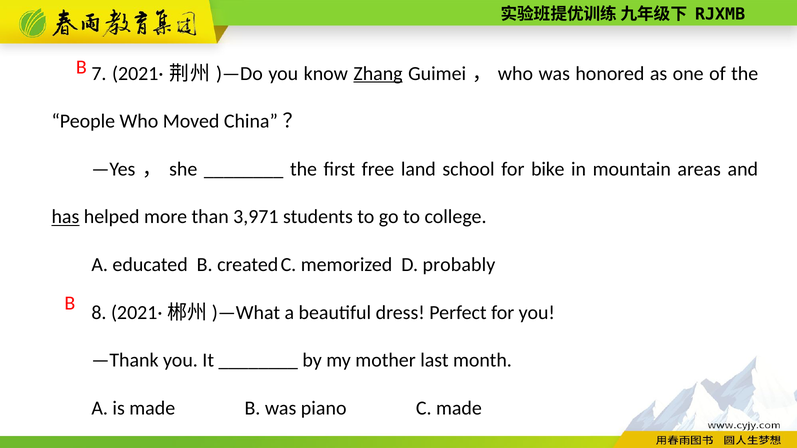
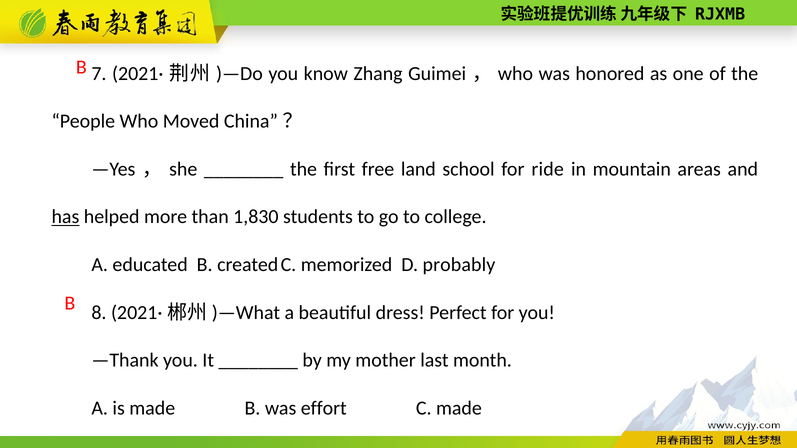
Zhang underline: present -> none (378, 74)
bike: bike -> ride (548, 169)
3,971: 3,971 -> 1,830 (256, 217)
piano: piano -> effort (324, 408)
